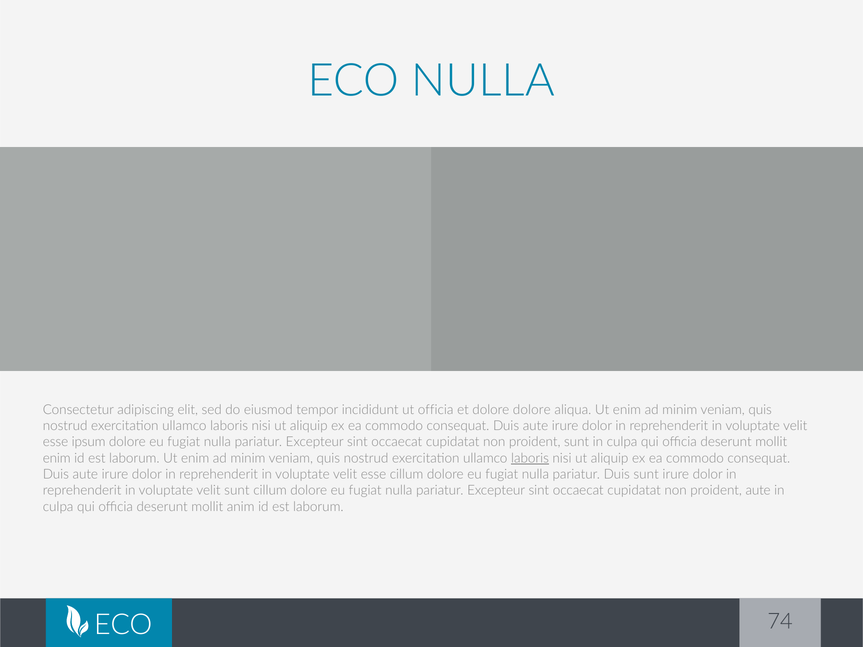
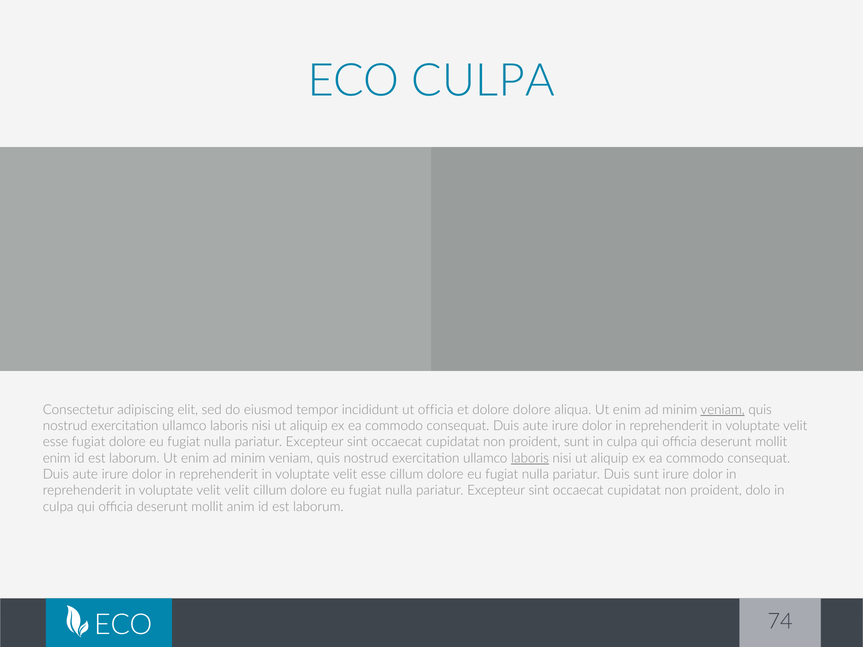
ECO NULLA: NULLA -> CULPA (483, 81)
veniam underline: none -> present (723, 410)
esse ipsum: ipsum -> fugiat (89, 442)
velit sunt: sunt -> velit (237, 491)
proident aute: aute -> dolo (758, 491)
